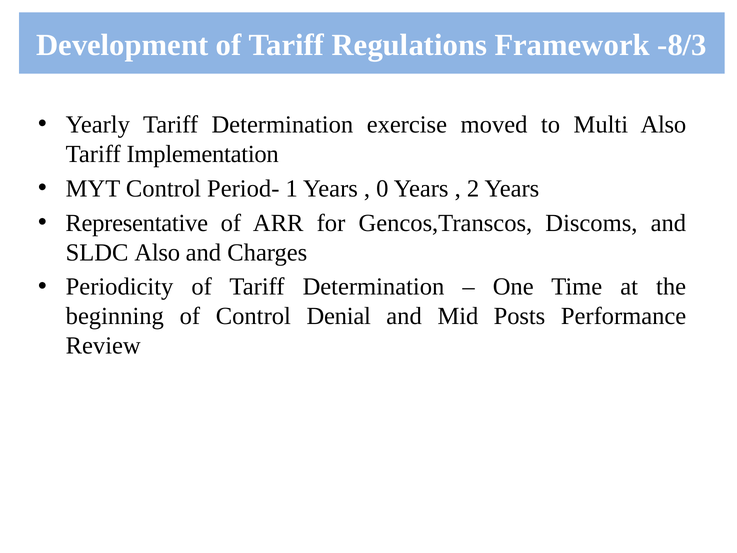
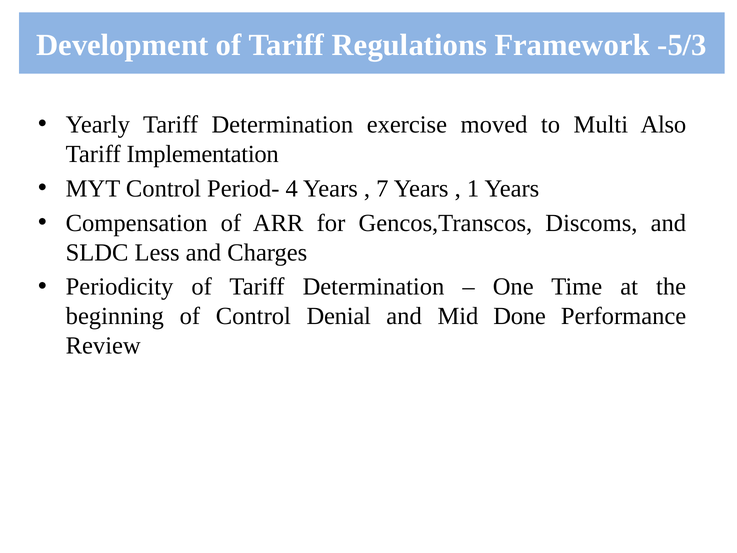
-8/3: -8/3 -> -5/3 (682, 45)
1: 1 -> 4 (292, 188)
0: 0 -> 7 (382, 188)
2: 2 -> 1 (473, 188)
Representative: Representative -> Compensation (137, 223)
SLDC Also: Also -> Less (157, 252)
Posts: Posts -> Done (520, 316)
